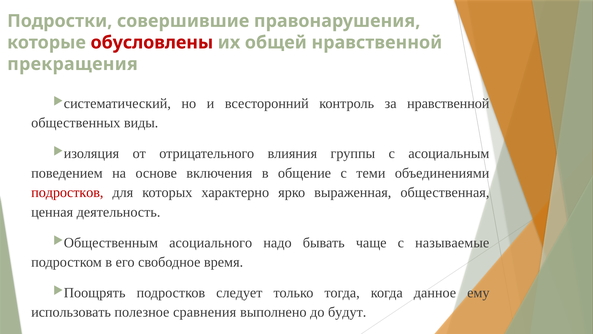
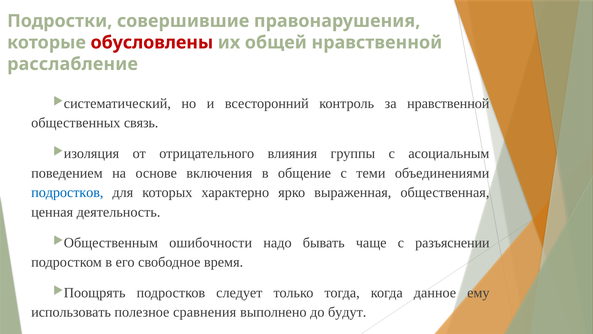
прекращения: прекращения -> расслабление (73, 64)
виды: виды -> связь (141, 123)
подростков colour: red -> blue (67, 192)
асоциального: асоциального -> ошибочности (211, 242)
называемые: называемые -> разъяснении (452, 242)
